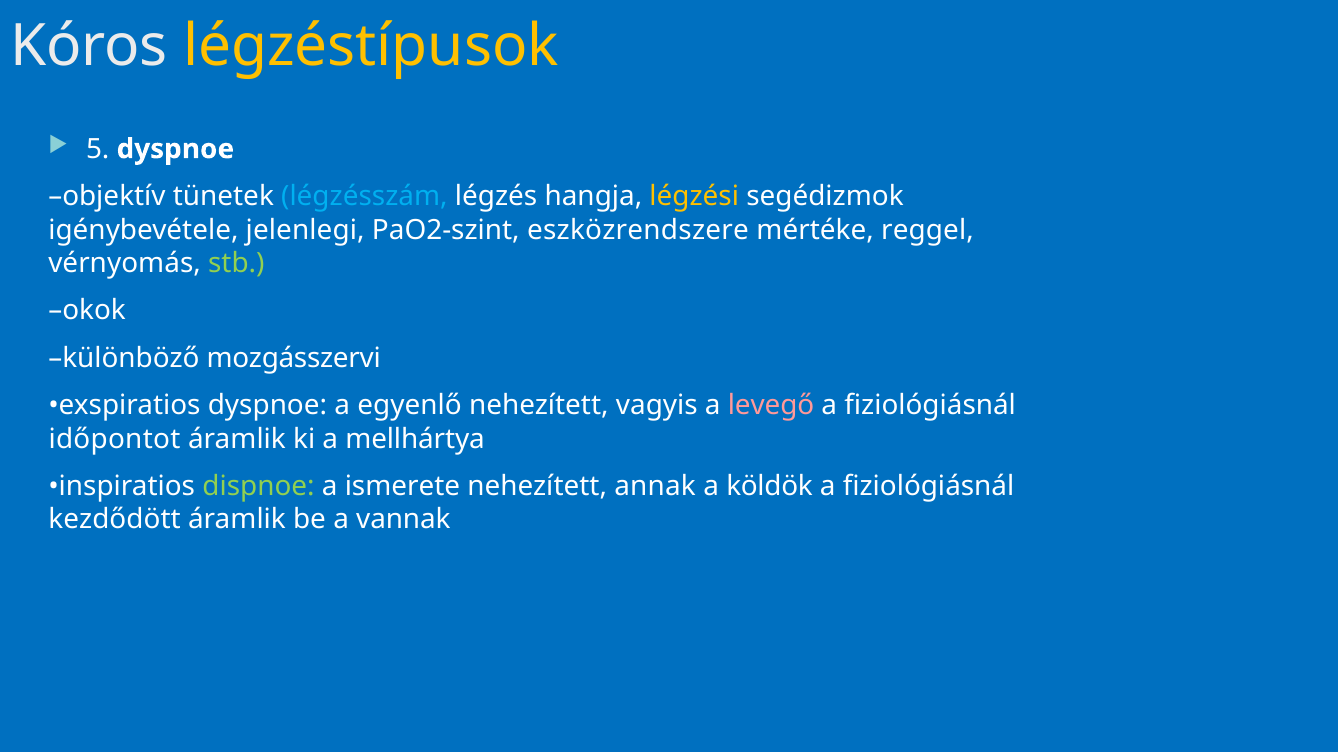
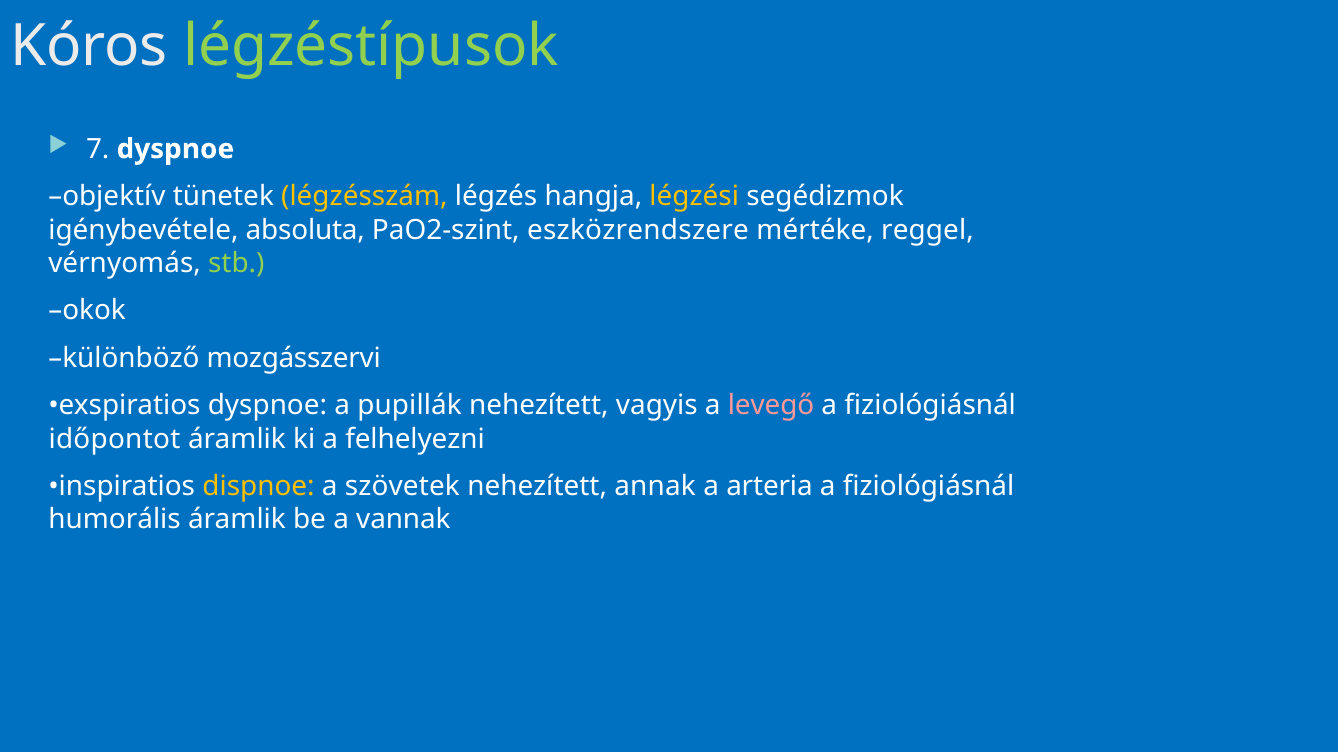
légzéstípusok colour: yellow -> light green (371, 47)
5: 5 -> 7 (98, 149)
légzésszám colour: light blue -> yellow (364, 197)
jelenlegi: jelenlegi -> absoluta (305, 230)
egyenlő: egyenlő -> pupillák (410, 406)
mellhártya: mellhártya -> felhelyezni (415, 439)
dispnoe colour: light green -> yellow (259, 487)
ismerete: ismerete -> szövetek (402, 487)
köldök: köldök -> arteria (769, 487)
kezdődött: kezdődött -> humorális (115, 520)
